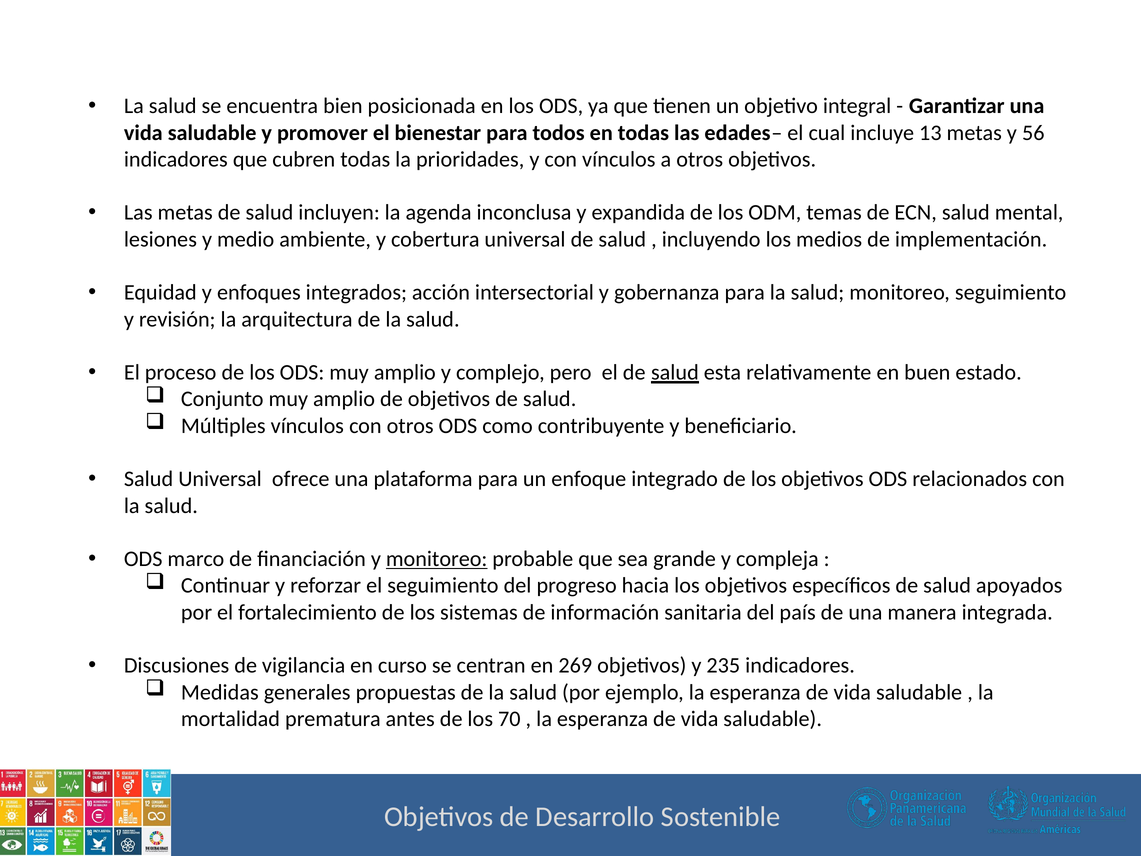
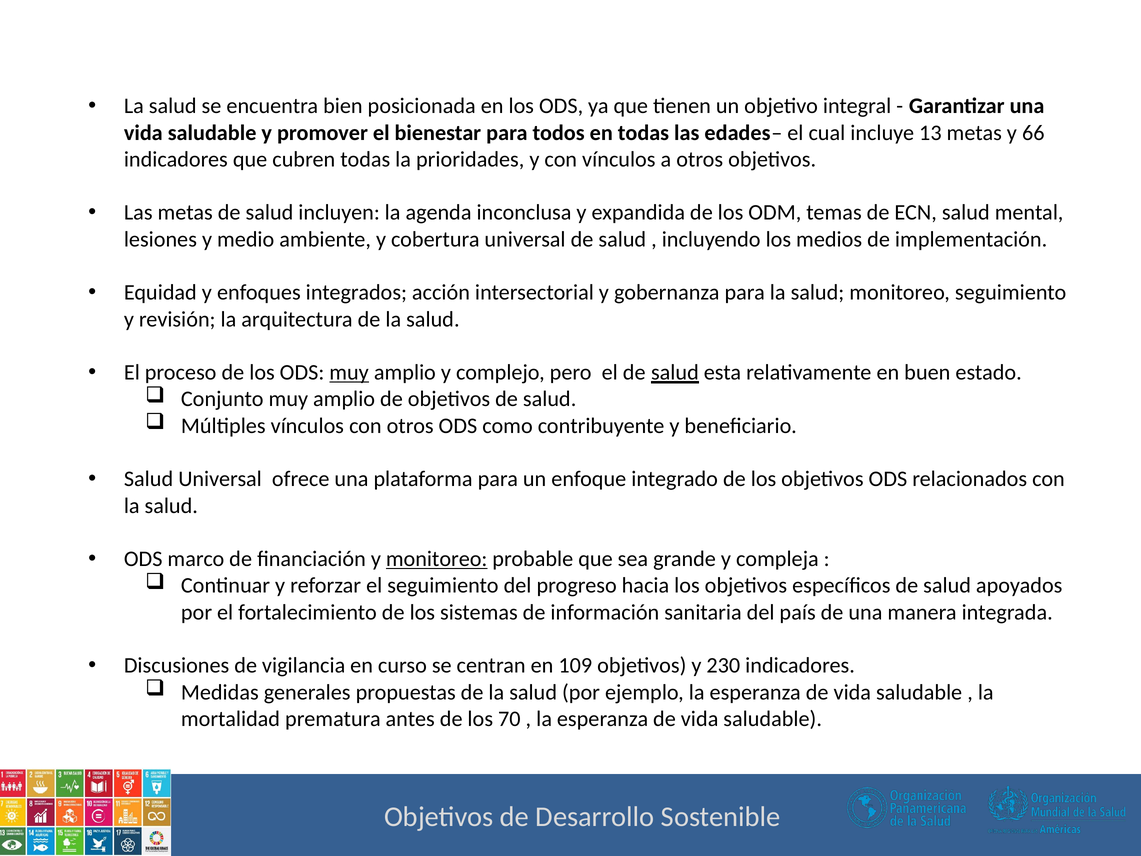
56: 56 -> 66 (1033, 133)
muy underline: none -> present (349, 372)
269: 269 -> 109 (575, 665)
235: 235 -> 230 (723, 665)
